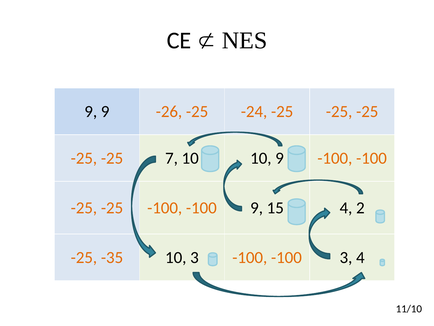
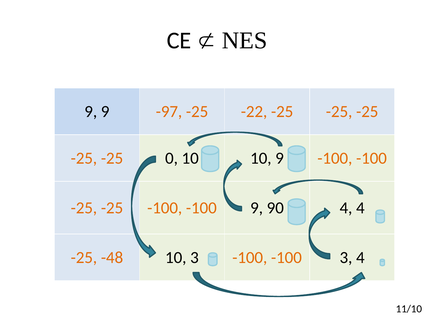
-26: -26 -> -97 (169, 111)
-24: -24 -> -22 (254, 111)
7: 7 -> 0 (172, 158)
15: 15 -> 90 (275, 208)
4 2: 2 -> 4 (360, 208)
-35: -35 -> -48 (112, 257)
